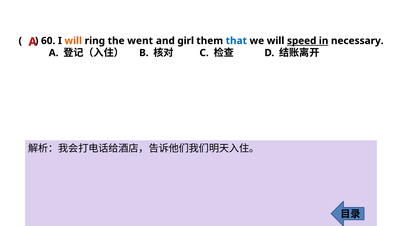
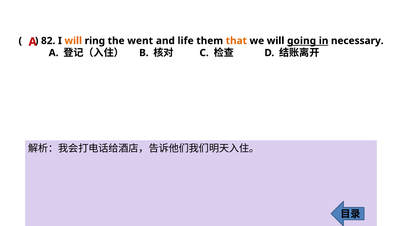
60: 60 -> 82 (48, 41)
girl: girl -> life (186, 41)
that colour: blue -> orange (236, 41)
speed: speed -> going (302, 41)
